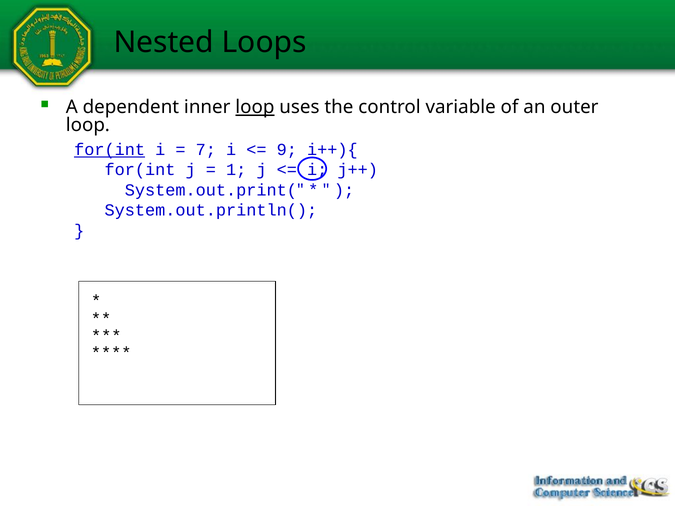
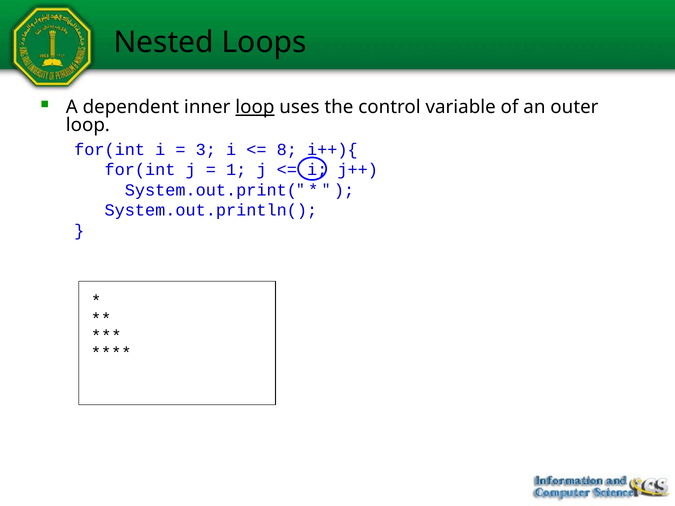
for(int underline: present -> none (110, 150)
7: 7 -> 3 (206, 150)
9: 9 -> 8 (287, 150)
